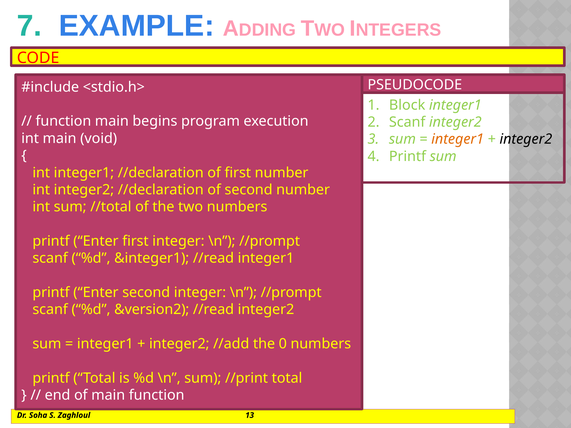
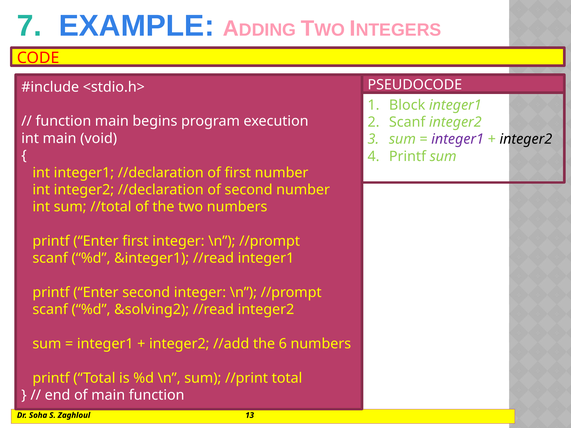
integer1 colour: orange -> purple (458, 139)
&version2: &version2 -> &solving2 (152, 310)
0: 0 -> 6 (283, 344)
